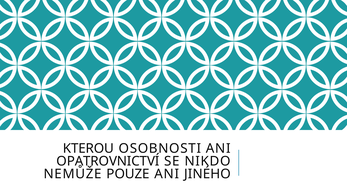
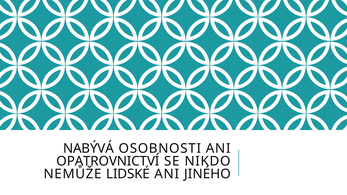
KTEROU: KTEROU -> NABÝVÁ (88, 149)
POUZE: POUZE -> LIDSKÉ (128, 174)
